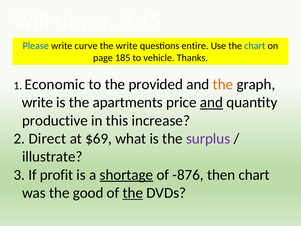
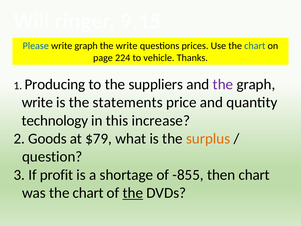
write curve: curve -> graph (86, 46)
entire: entire -> prices (195, 46)
185: 185 -> 224 (123, 58)
Economic: Economic -> Producing (55, 84)
provided: provided -> suppliers (156, 84)
the colour: orange -> purple (223, 84)
apartments: apartments -> statements (128, 102)
and underline: present -> none (211, 102)
productive: productive -> technology (55, 120)
Direct: Direct -> Goods (47, 138)
$69: $69 -> $79 (99, 138)
surplus colour: purple -> orange (208, 138)
illustrate: illustrate -> question (52, 157)
shortage underline: present -> none (126, 175)
-876: -876 -> -855 (188, 175)
was the good: good -> chart (88, 193)
